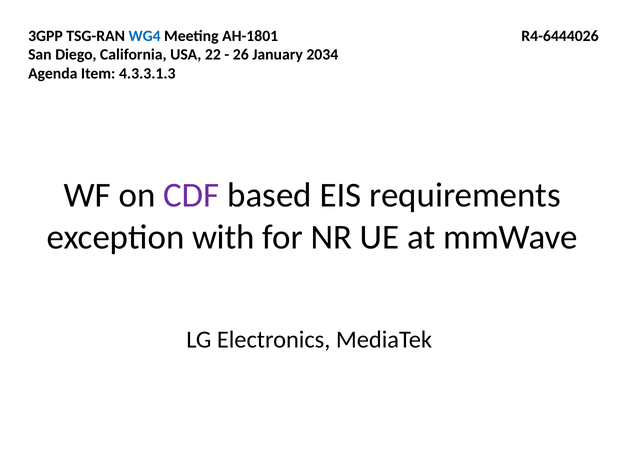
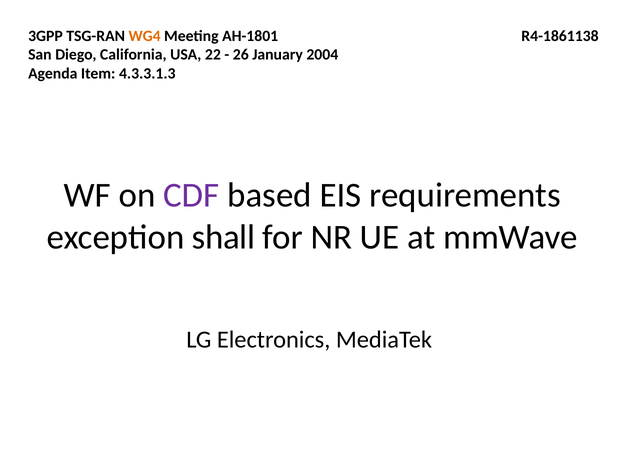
WG4 colour: blue -> orange (145, 36)
R4-6444026: R4-6444026 -> R4-1861138 (560, 36)
2034: 2034 -> 2004 (322, 55)
with: with -> shall (223, 237)
